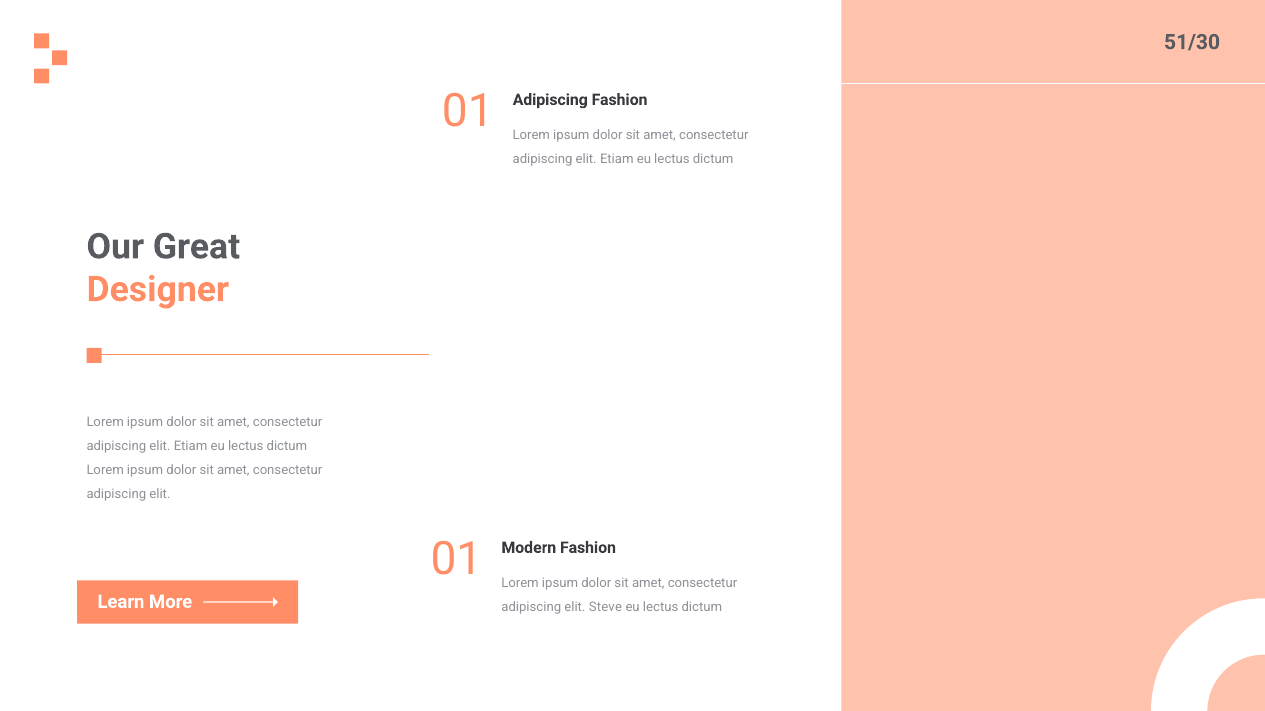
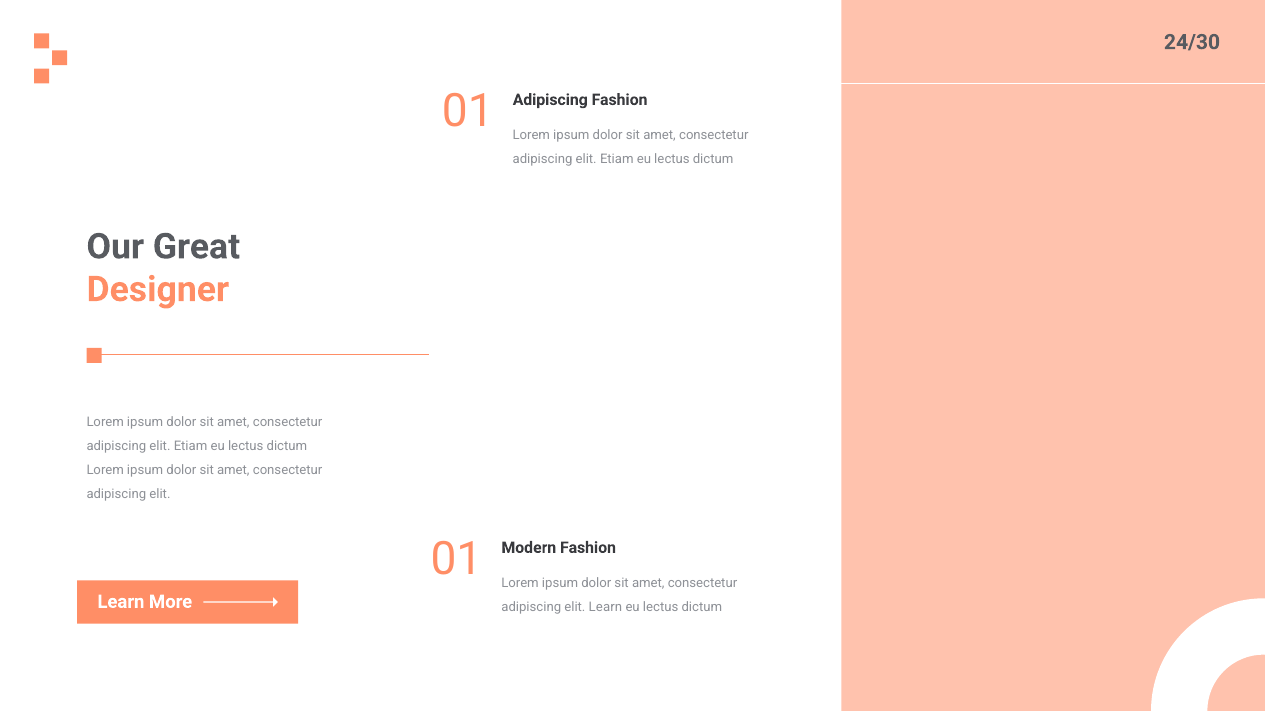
51/30: 51/30 -> 24/30 (1192, 42)
Steve: Steve -> Learn (605, 608)
